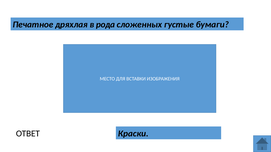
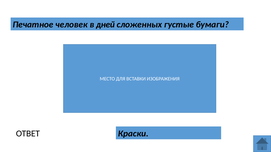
дряхлая: дряхлая -> человек (71, 25)
рода: рода -> дней (105, 25)
